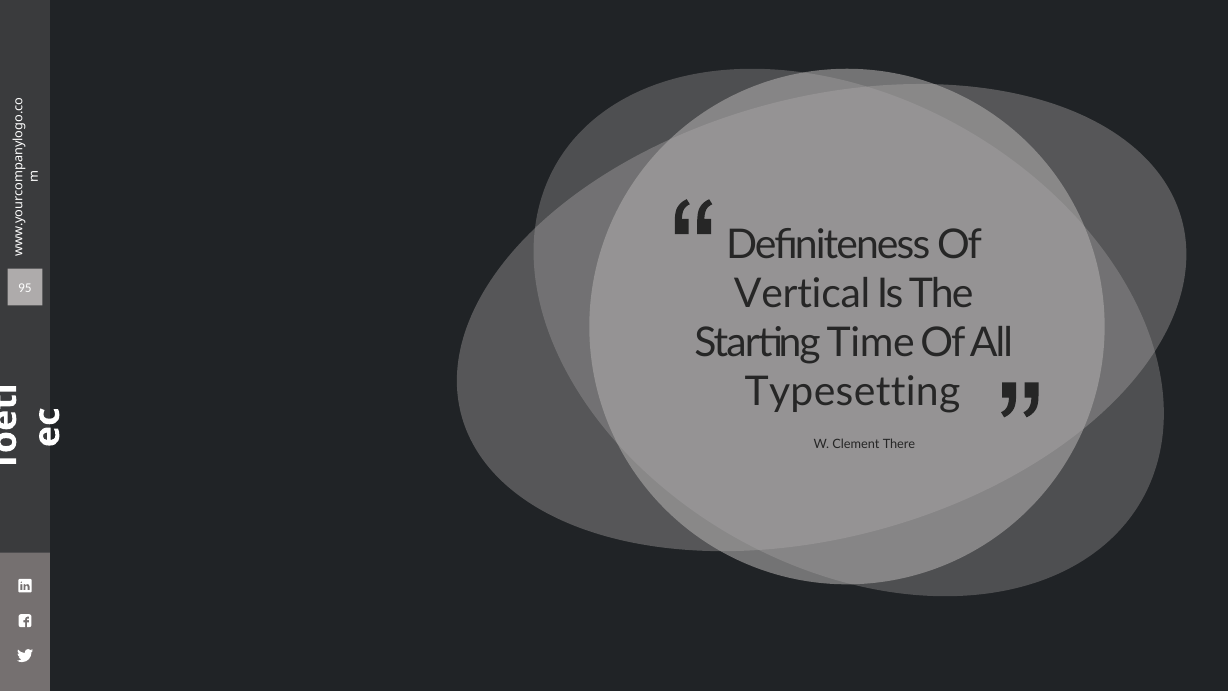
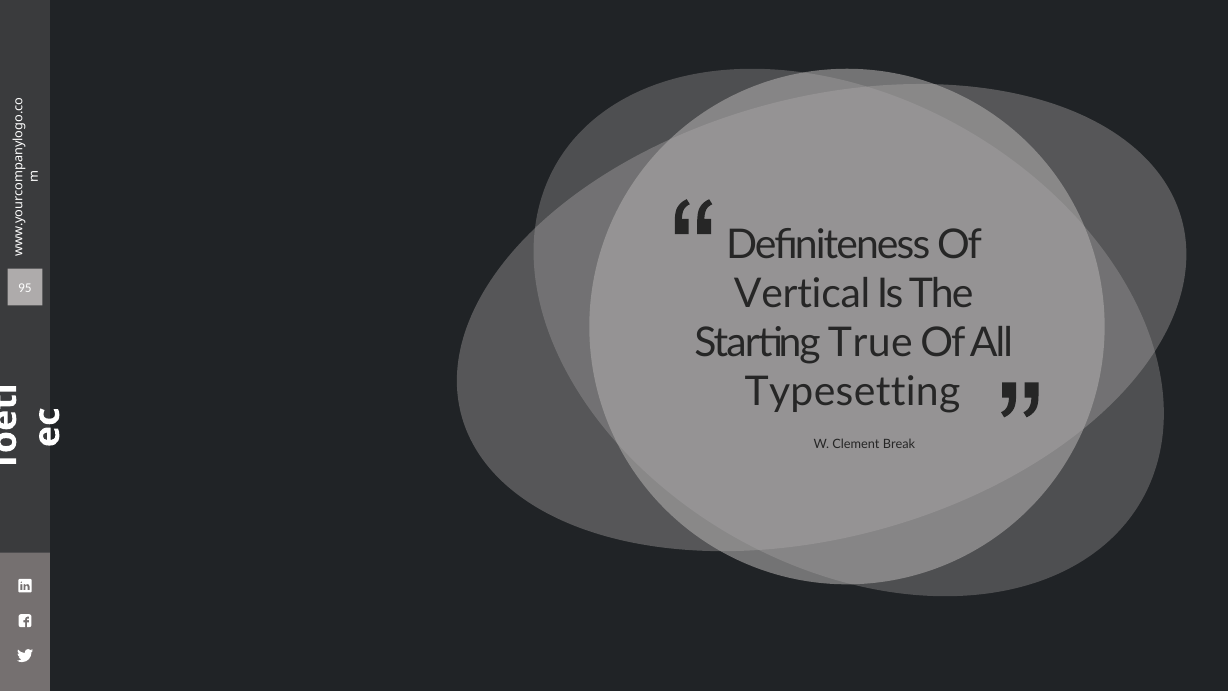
Time: Time -> True (870, 343)
There: There -> Break (899, 444)
